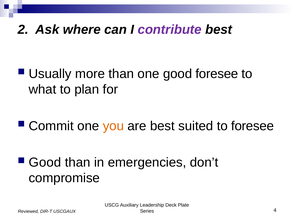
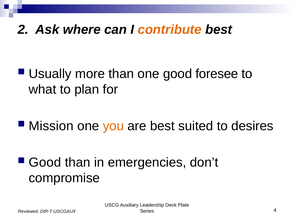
contribute colour: purple -> orange (170, 30)
Commit: Commit -> Mission (51, 126)
to foresee: foresee -> desires (252, 126)
